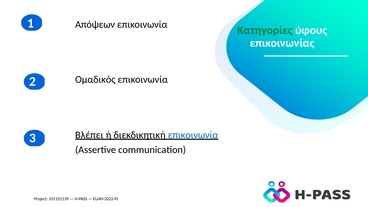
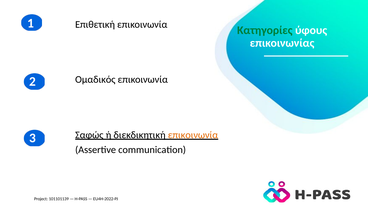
Απόψεων: Απόψεων -> Επιθετική (95, 25)
Βλέπει: Βλέπει -> Σαφώς (89, 135)
επικοινωνία colour: blue -> orange (193, 135)
